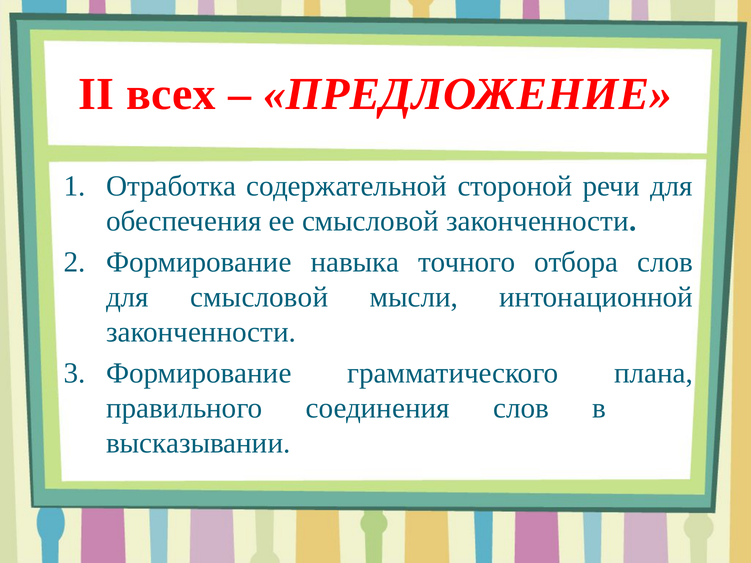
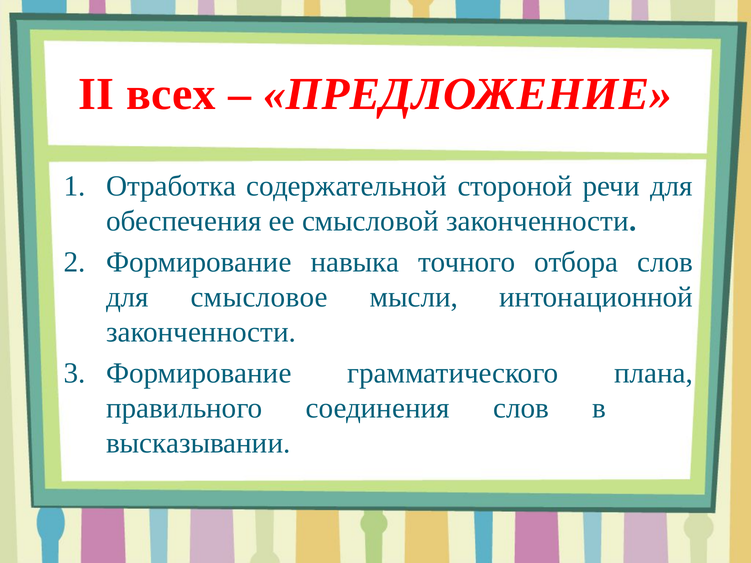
для смысловой: смысловой -> смысловое (259, 297)
